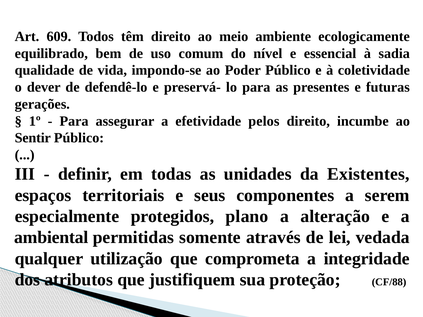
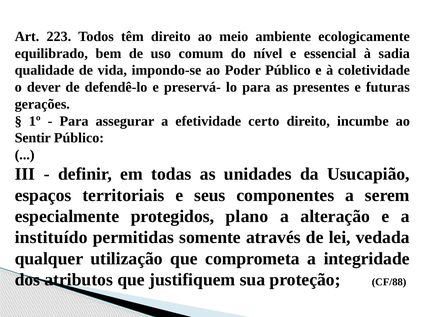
609: 609 -> 223 (59, 37)
pelos: pelos -> certo (264, 121)
Existentes: Existentes -> Usucapião (368, 174)
ambiental: ambiental -> instituído (51, 238)
